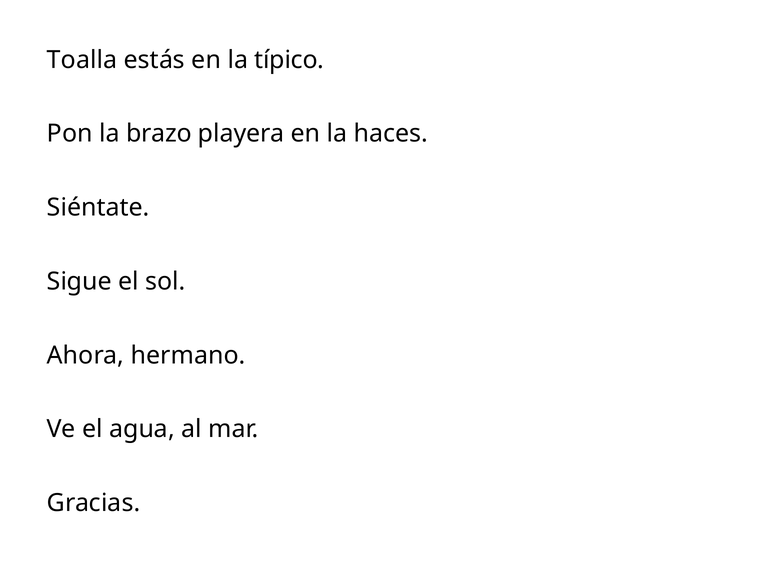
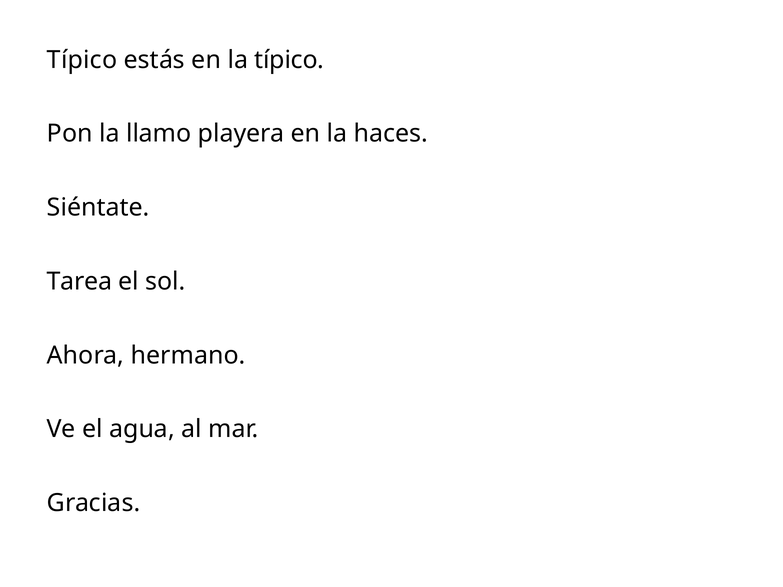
Toalla: Toalla -> Típico (82, 60)
brazo: brazo -> llamo (159, 134)
Sigue: Sigue -> Tarea (79, 282)
